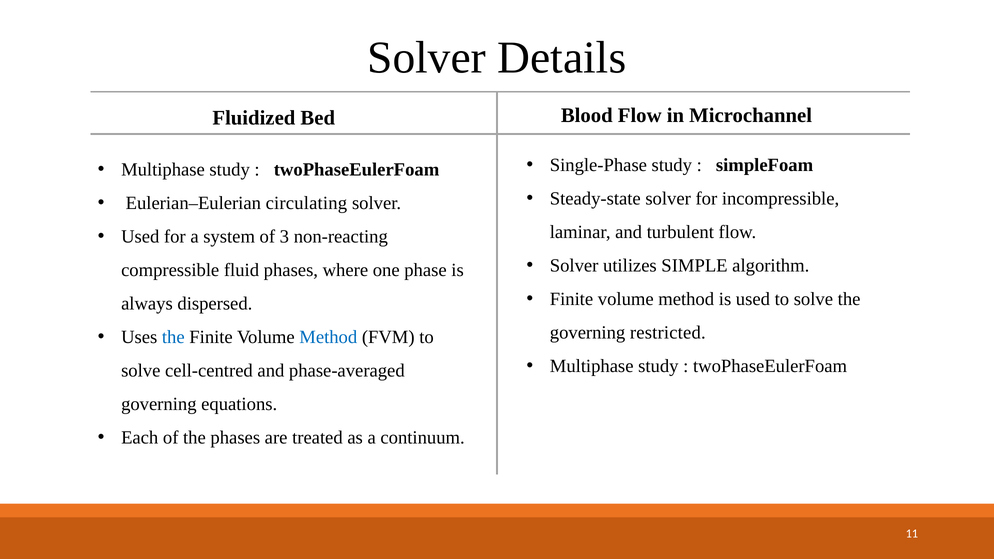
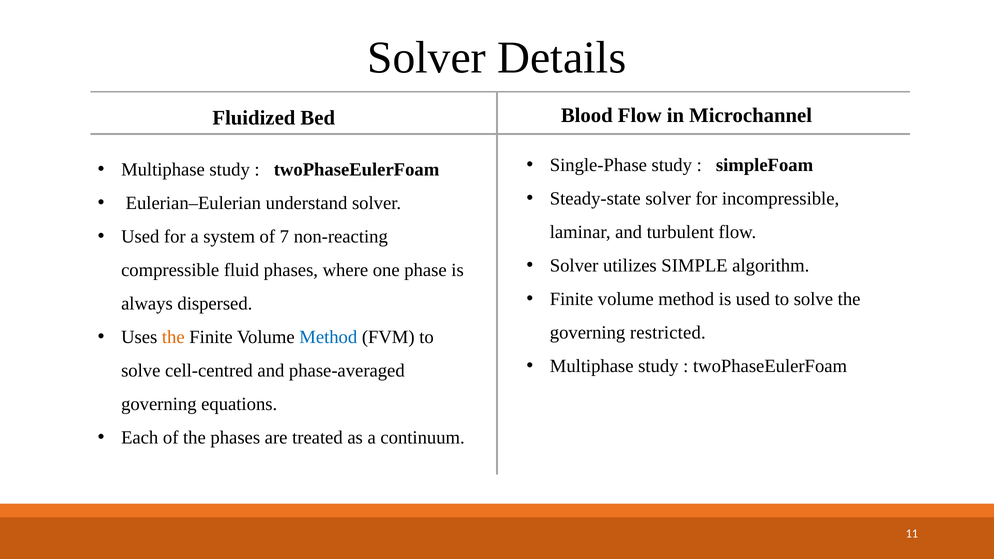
circulating: circulating -> understand (306, 203)
3: 3 -> 7 (284, 237)
the colour: blue -> orange (173, 337)
